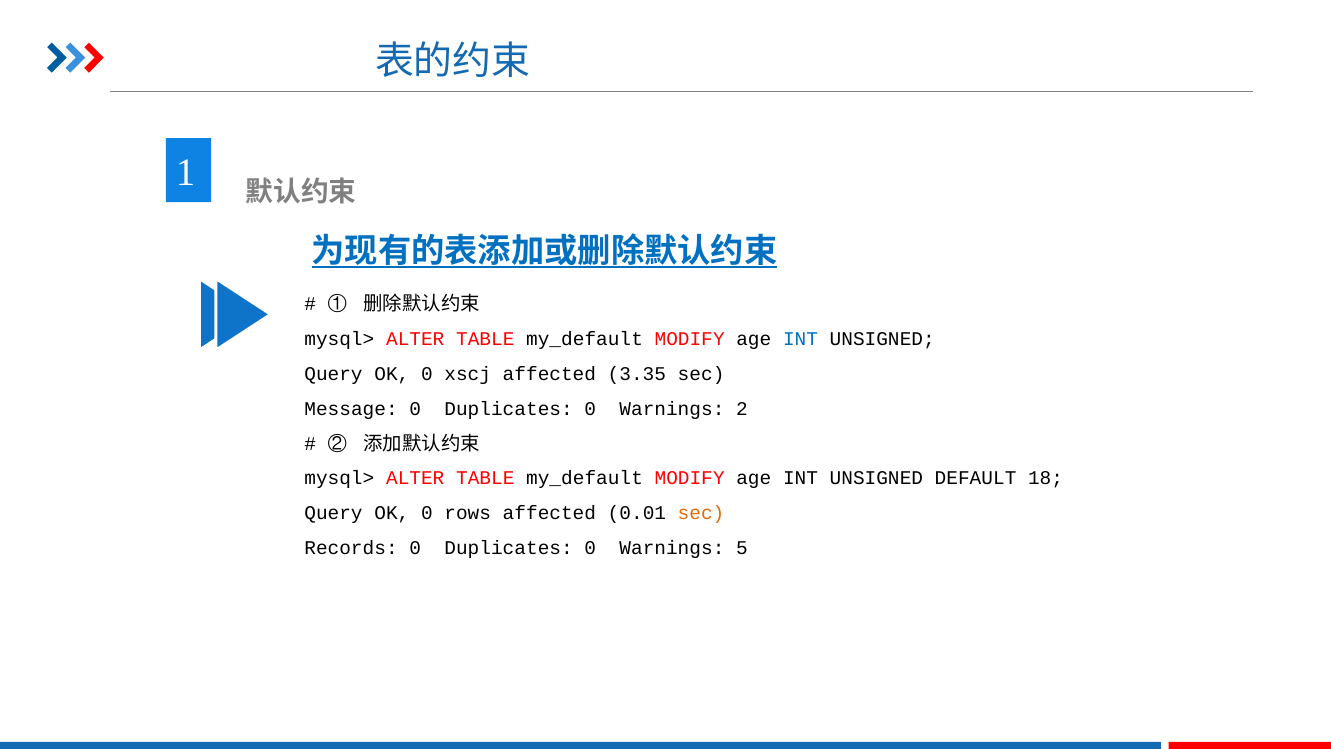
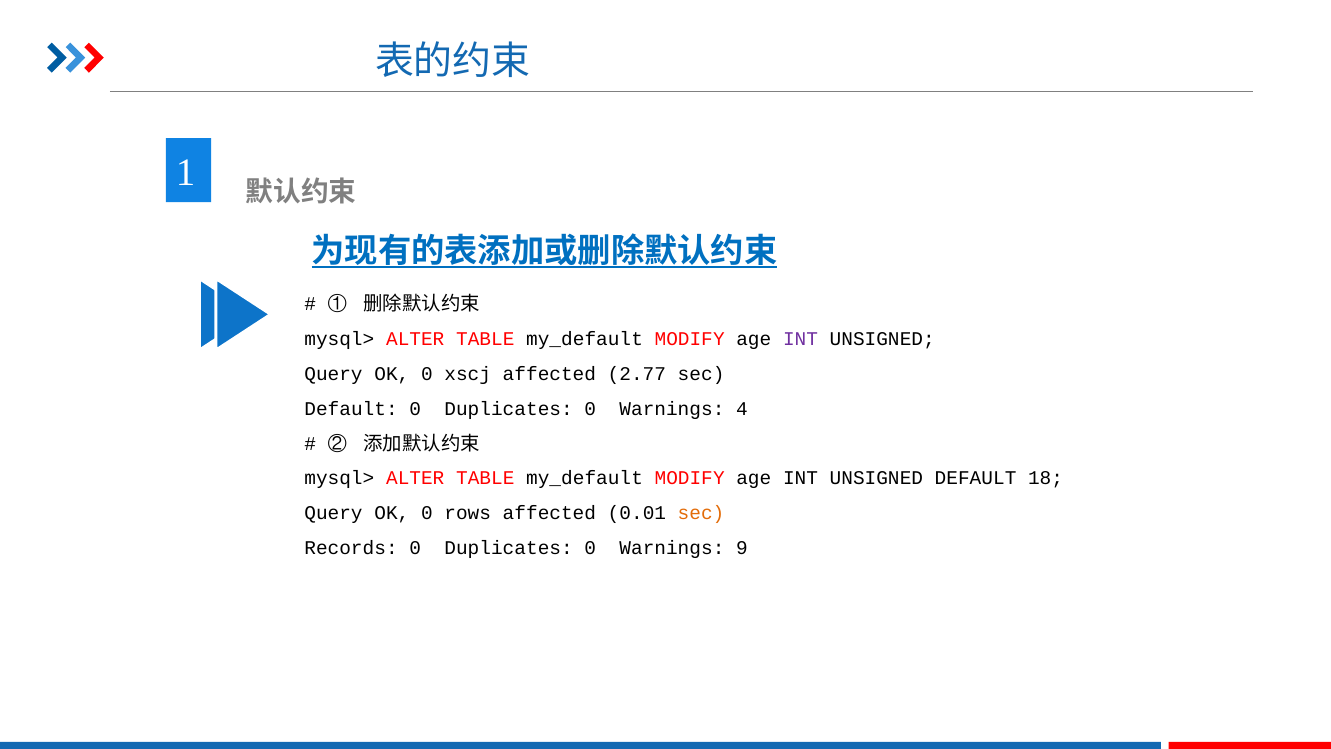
INT colour: blue -> purple (801, 339)
3.35: 3.35 -> 2.77 (637, 374)
Message: Message -> Default (351, 409)
2: 2 -> 4 (742, 409)
5: 5 -> 9 (742, 548)
